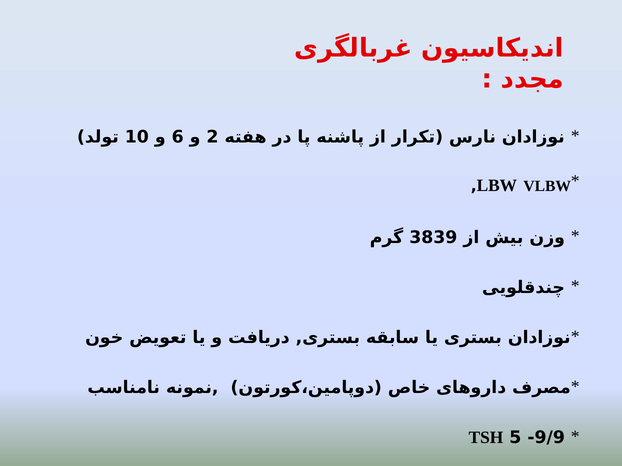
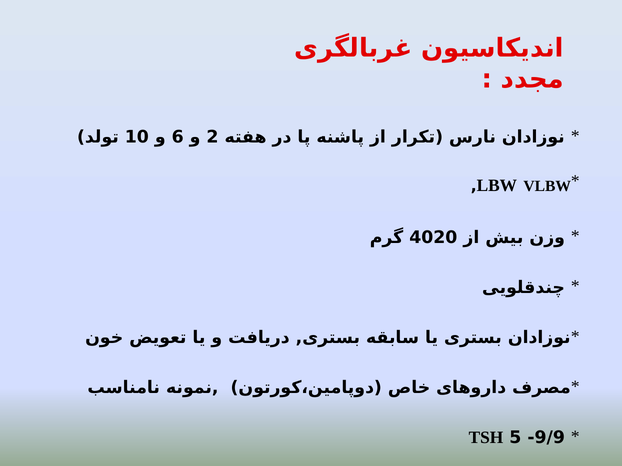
3839: 3839 -> 4020 (433, 238)
